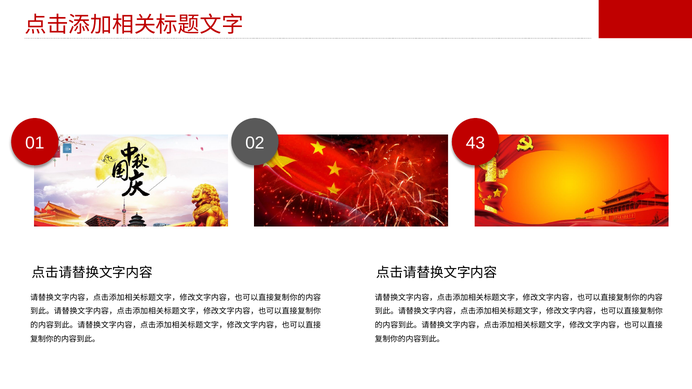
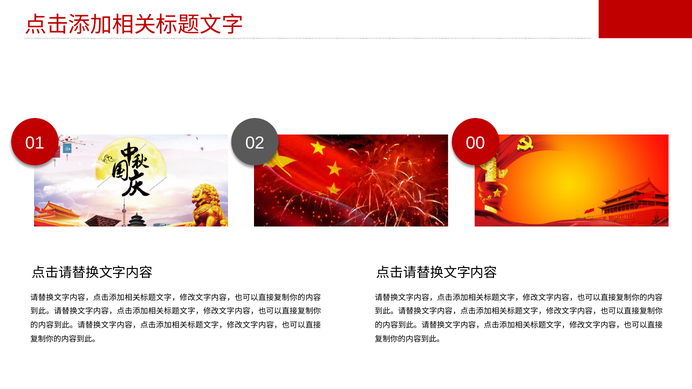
43: 43 -> 00 (475, 143)
